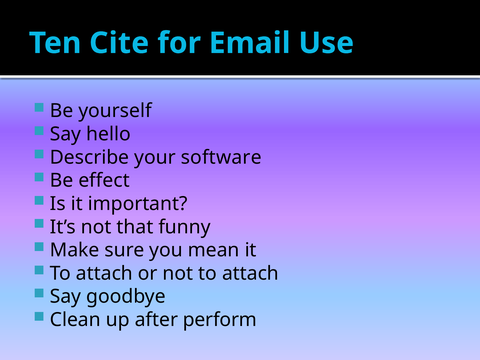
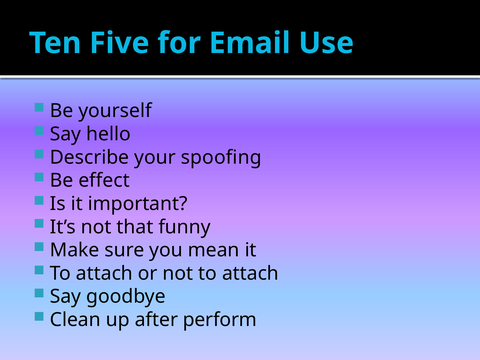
Cite: Cite -> Five (119, 43)
software: software -> spoofing (221, 157)
